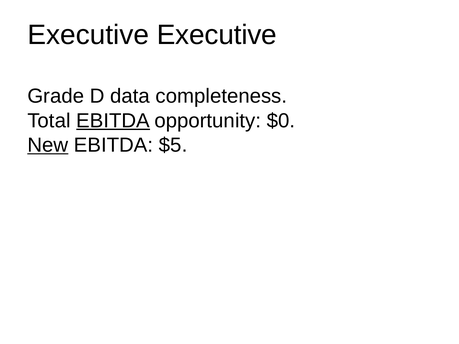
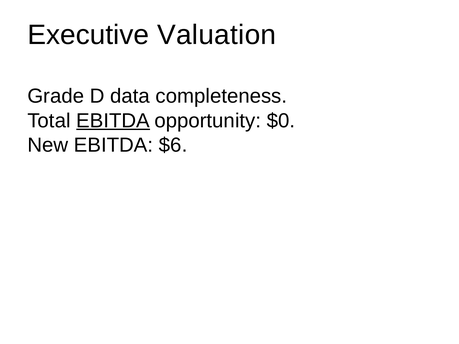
Executive Executive: Executive -> Valuation (217, 35)
New underline: present -> none (48, 145)
$5: $5 -> $6 (173, 145)
